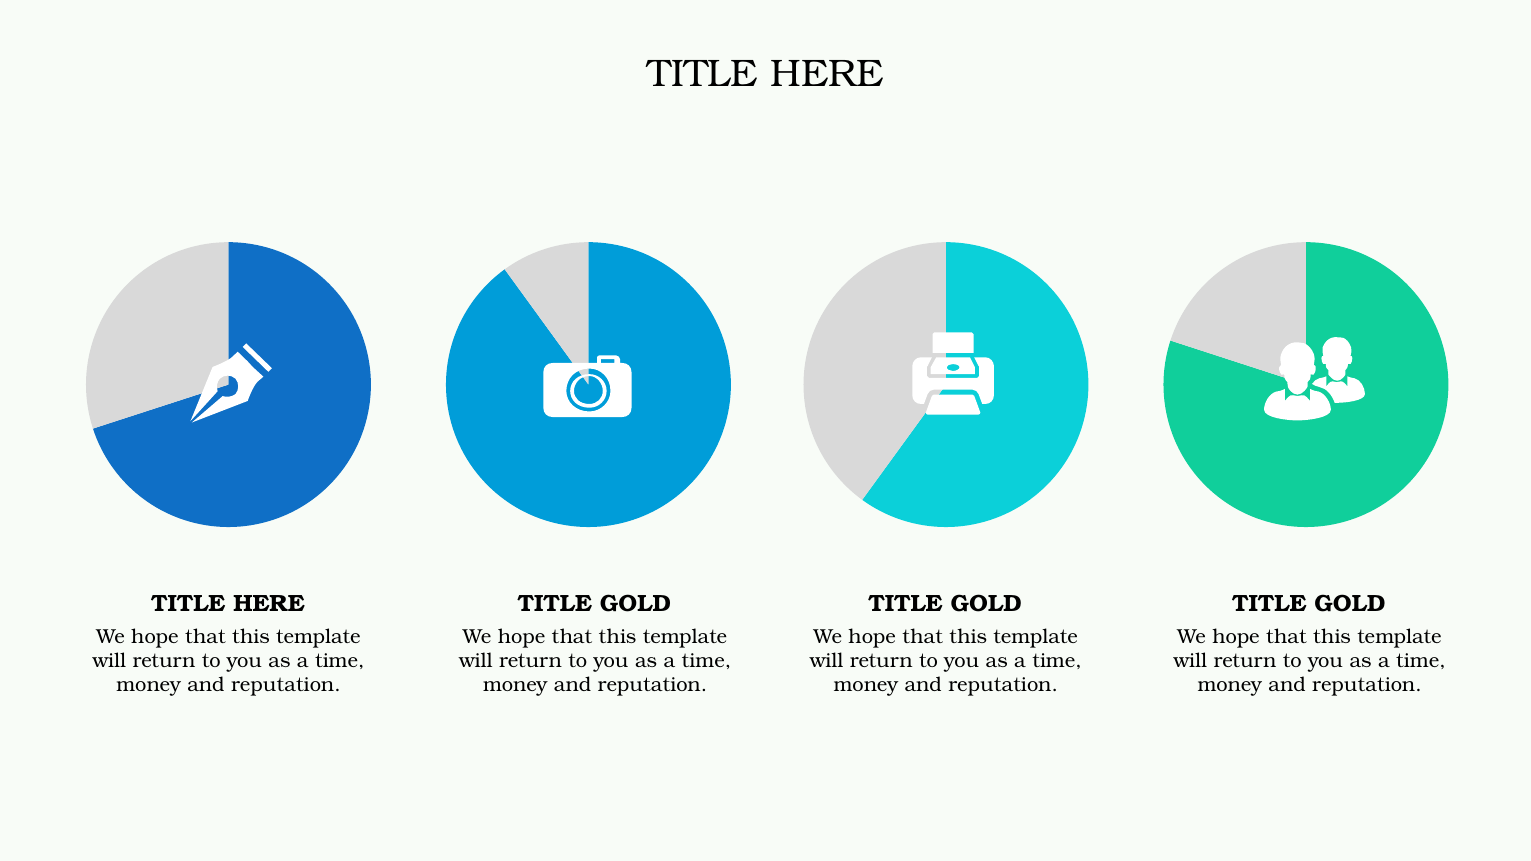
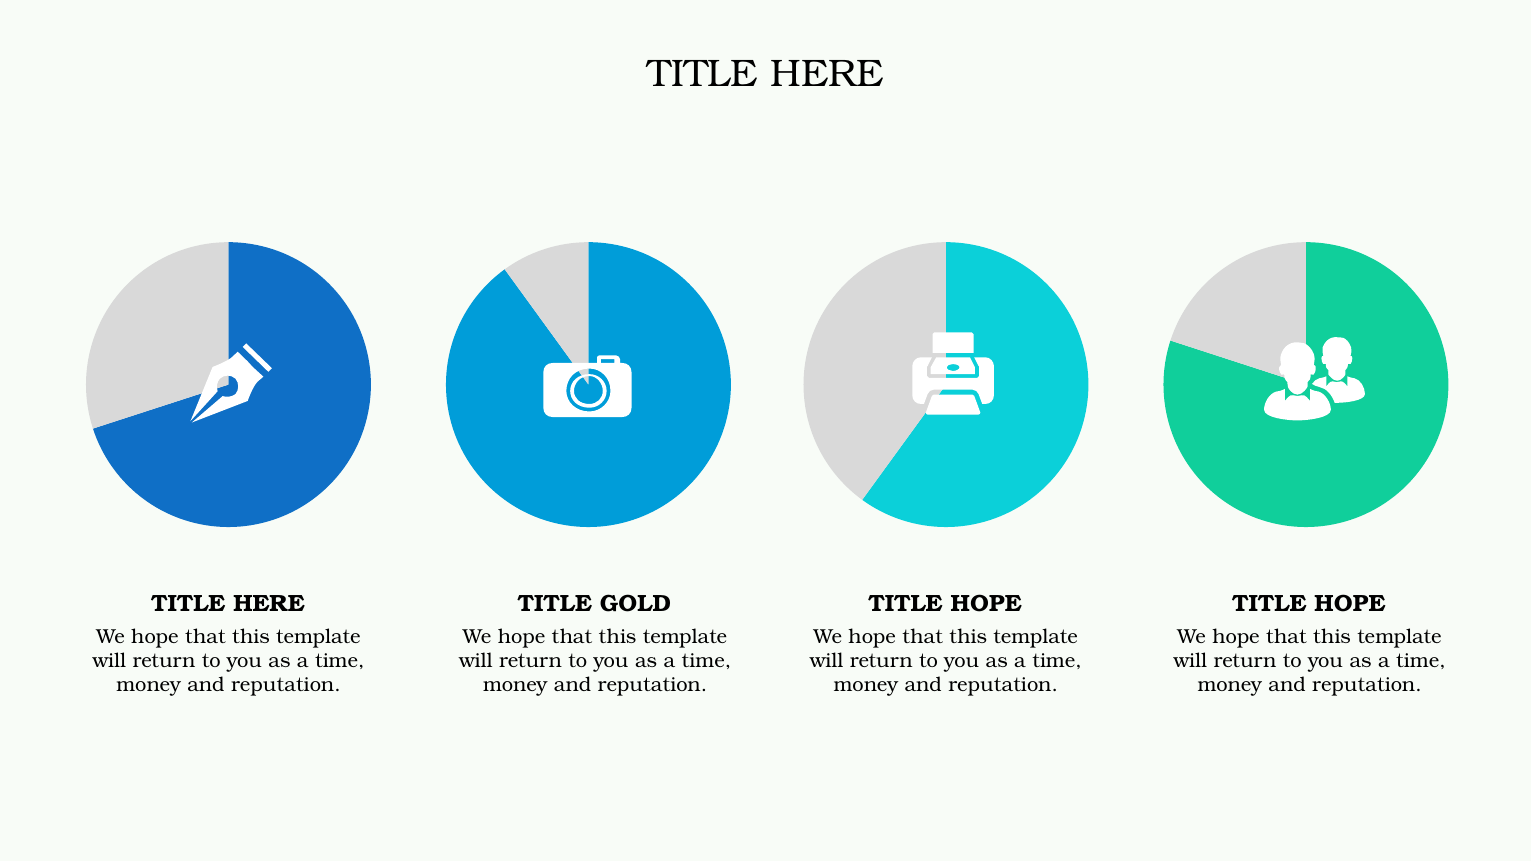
GOLD: GOLD -> HOPE (986, 603)
GOLD: GOLD -> HOPE (1350, 603)
